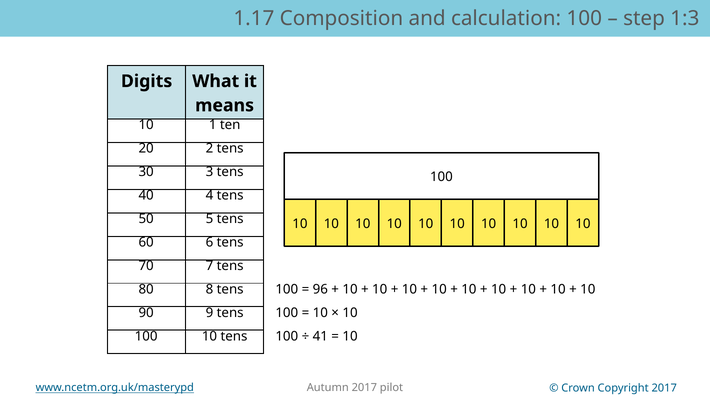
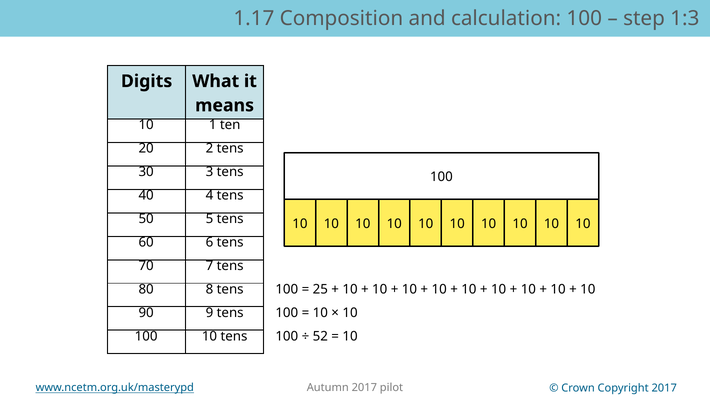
96: 96 -> 25 (320, 289)
41: 41 -> 52 (320, 336)
